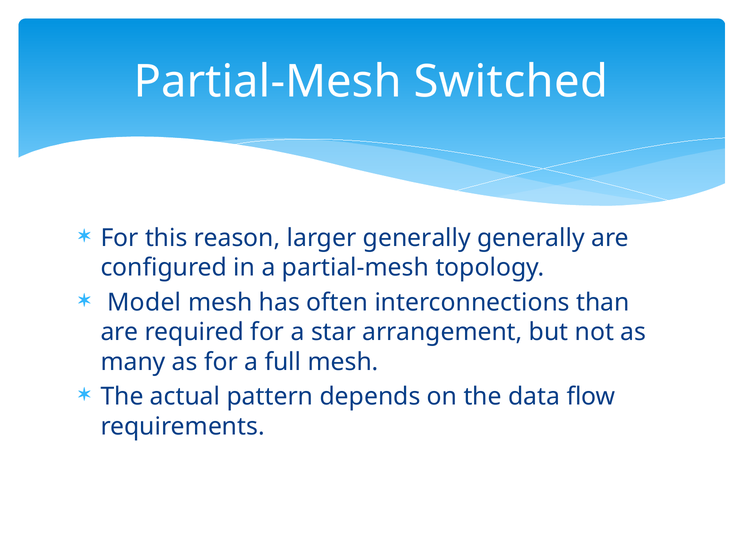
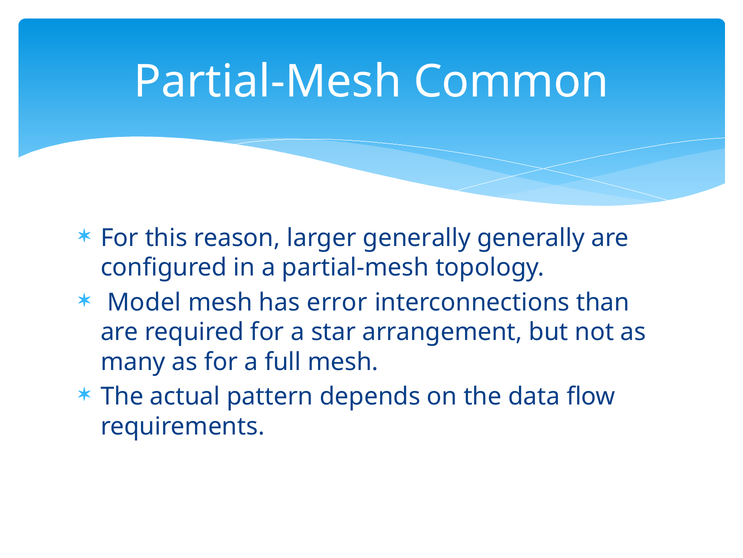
Switched: Switched -> Common (511, 82)
often: often -> error (337, 302)
